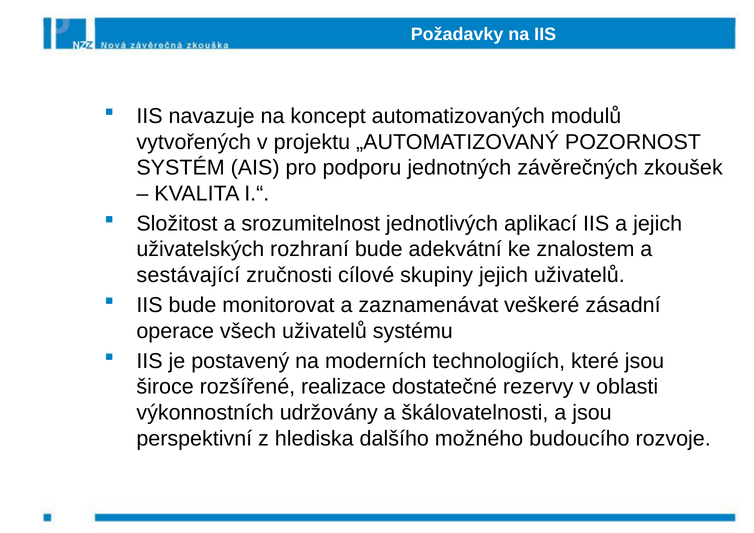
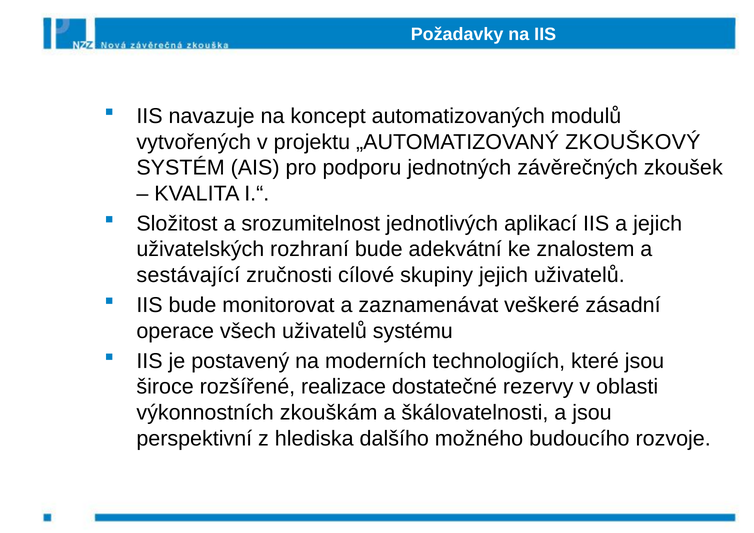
POZORNOST: POZORNOST -> ZKOUŠKOVÝ (633, 142)
udržovány: udržovány -> zkouškám (329, 413)
